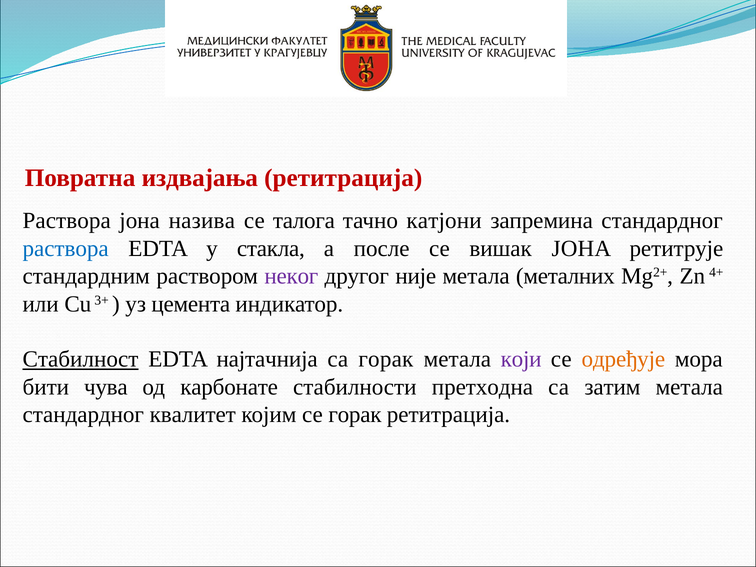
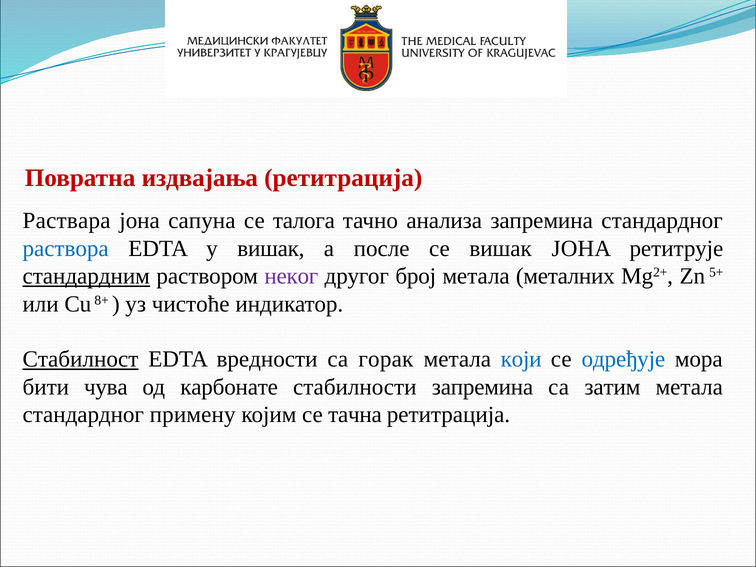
Раствора: Раствора -> Раствара (67, 221)
назива: назива -> сапуна (202, 221)
катјони: катјони -> анализа (444, 221)
у стакла: стакла -> вишак (271, 248)
стандардним underline: none -> present (86, 276)
није: није -> број (416, 276)
4+: 4+ -> 5+ (716, 272)
3+: 3+ -> 8+ (102, 300)
цемента: цемента -> чистоће (191, 304)
најтачнија: најтачнија -> вредности (267, 359)
који colour: purple -> blue (521, 359)
одређује colour: orange -> blue (623, 359)
стабилности претходна: претходна -> запремина (483, 387)
квалитет: квалитет -> примену (193, 415)
се горак: горак -> тачна (355, 415)
